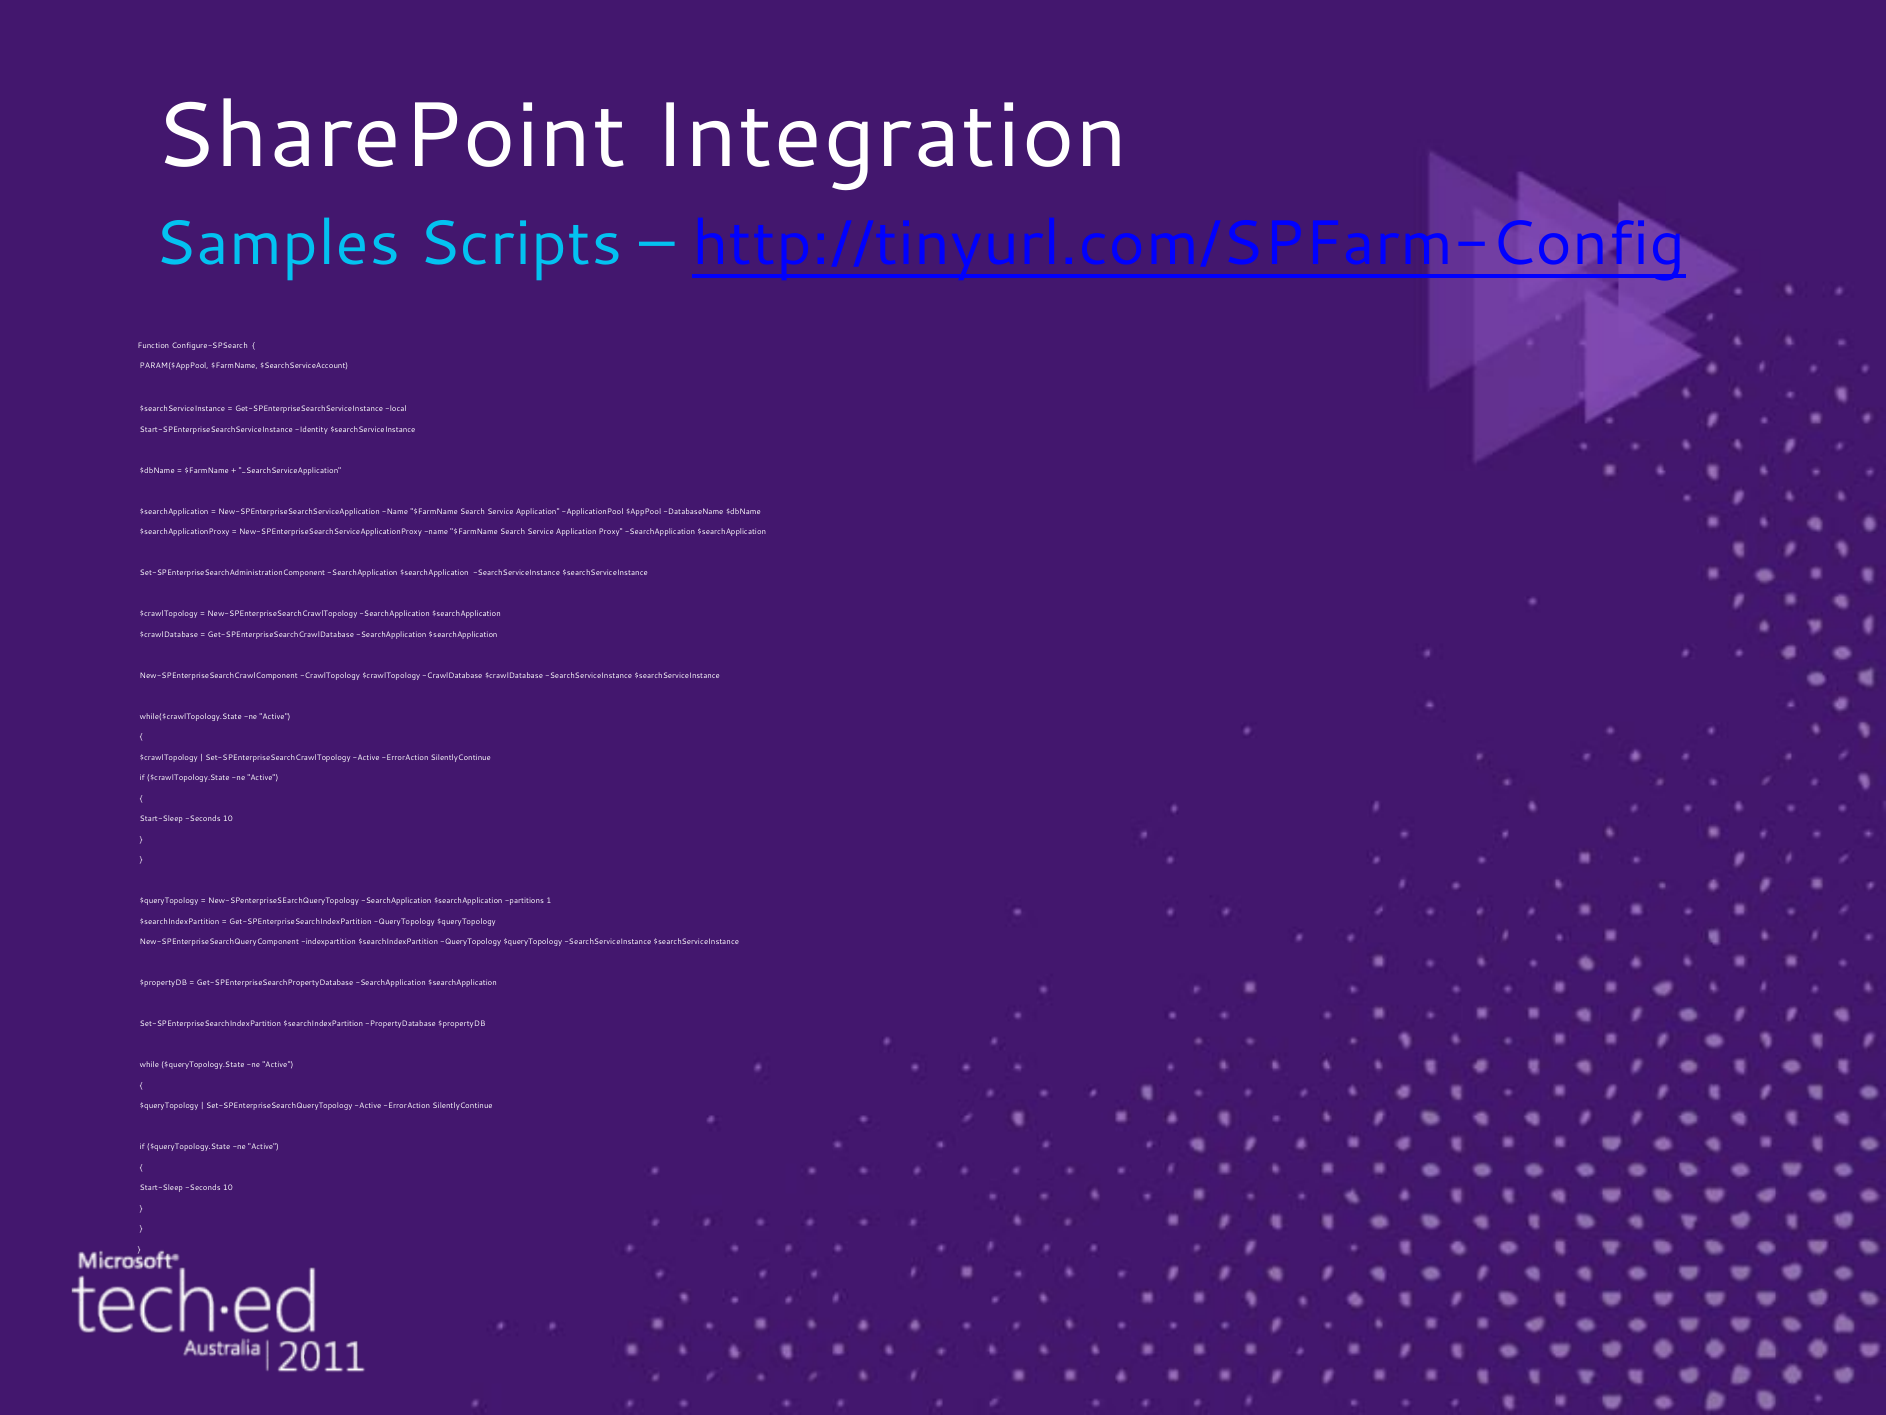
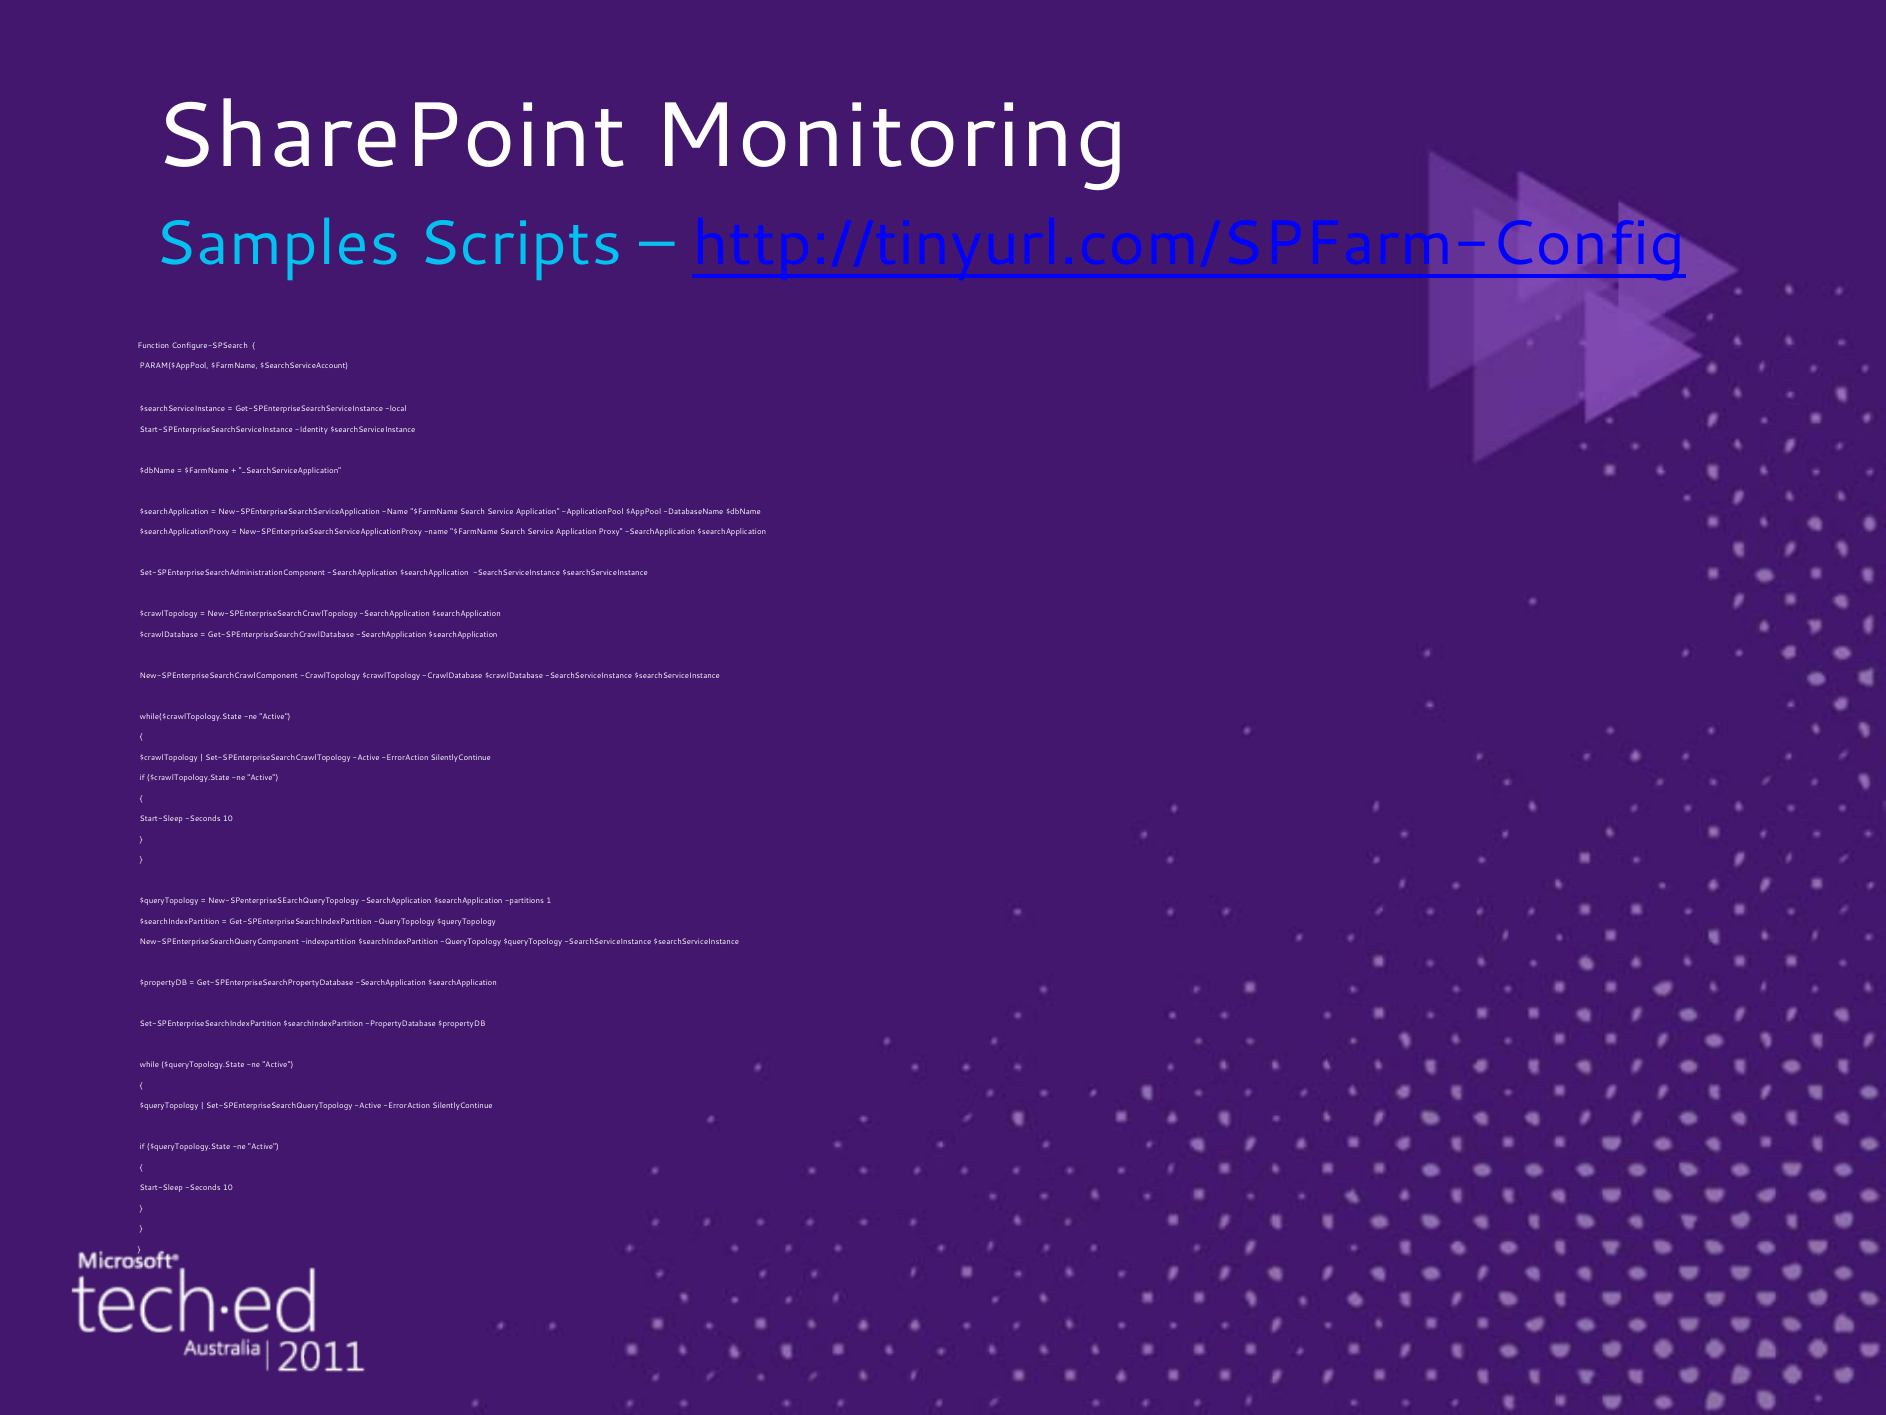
Integration: Integration -> Monitoring (890, 136)
